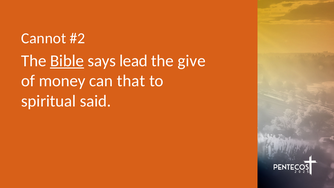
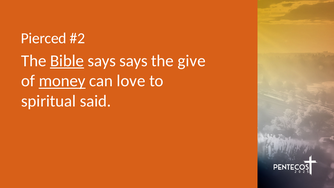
Cannot: Cannot -> Pierced (44, 38)
says lead: lead -> says (134, 61)
money underline: none -> present (62, 81)
that: that -> love (131, 81)
